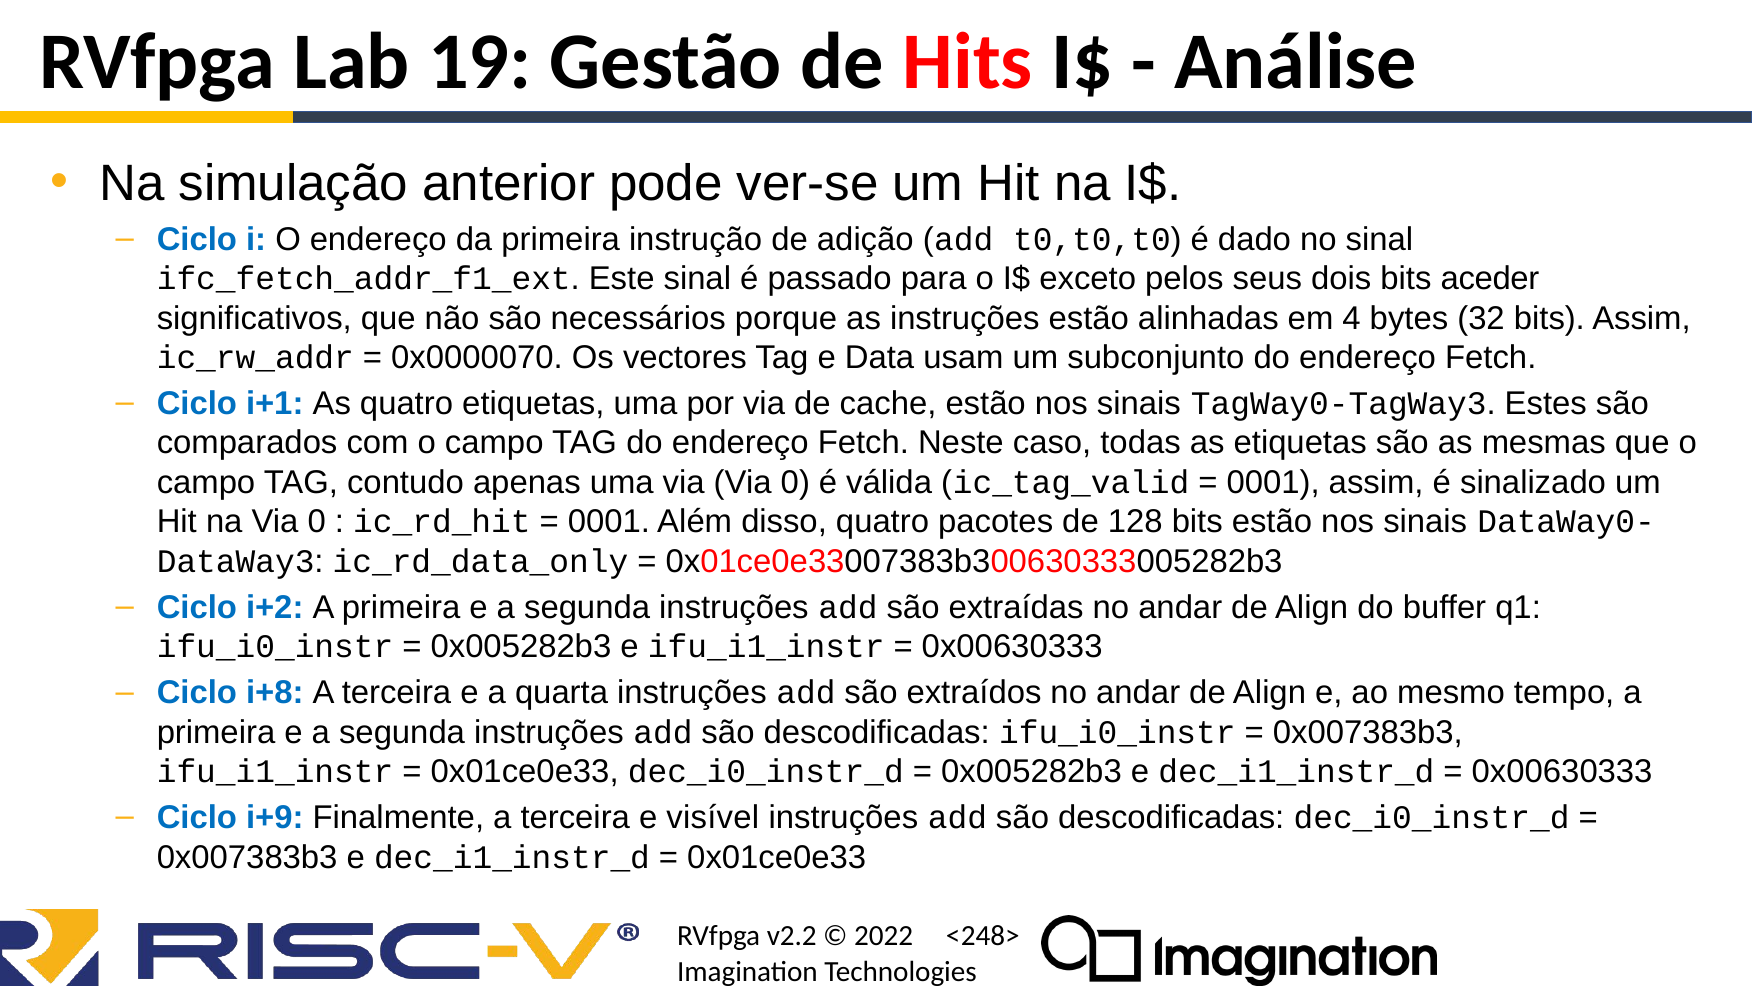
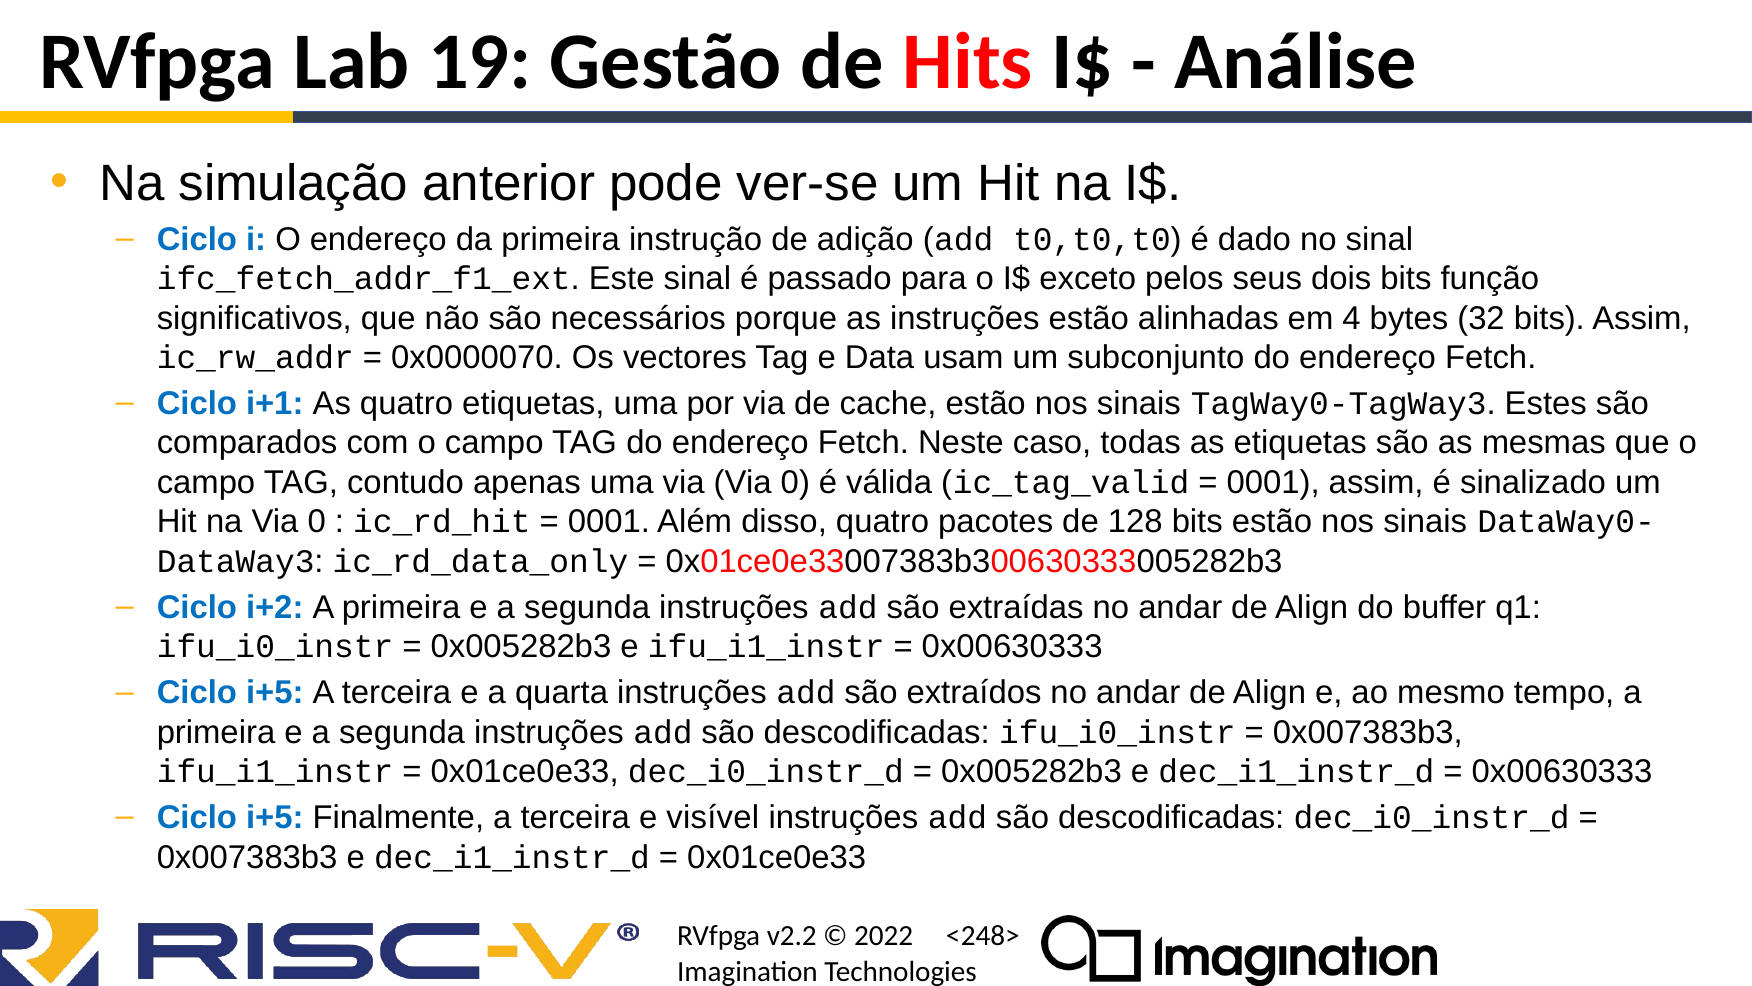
aceder: aceder -> função (1490, 279)
i+8: i+8 -> i+5 (275, 693)
i+9: i+9 -> i+5 (275, 817)
